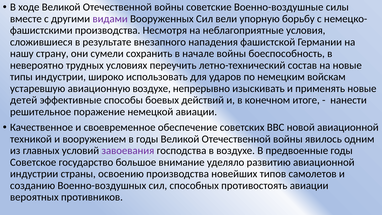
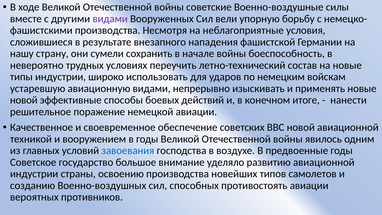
авиационную воздухе: воздухе -> видами (152, 89)
детей: детей -> новой (24, 100)
завоевания colour: purple -> blue (128, 151)
